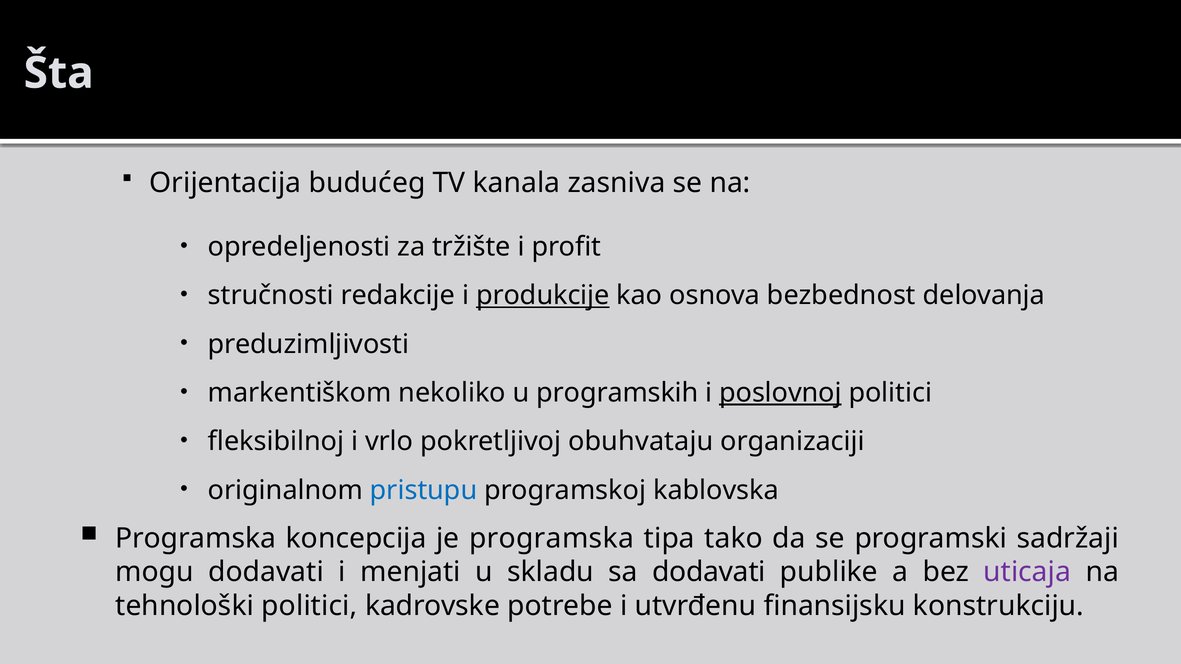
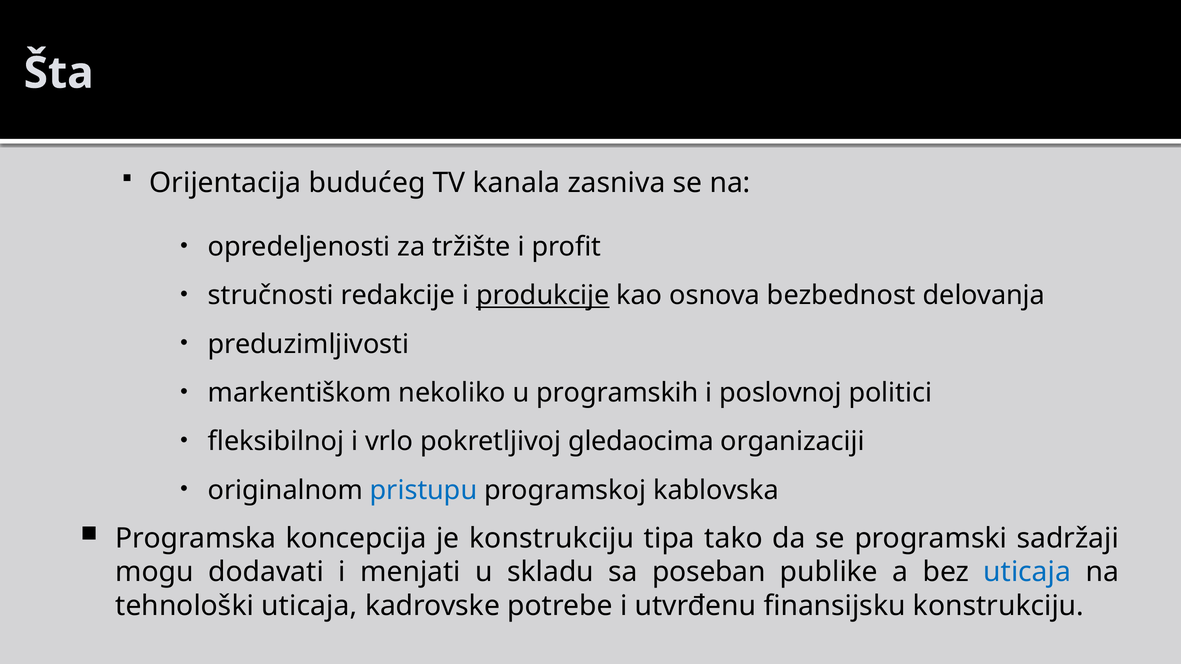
poslovnoj underline: present -> none (780, 393)
obuhvataju: obuhvataju -> gledaocima (641, 442)
je programska: programska -> konstrukciju (552, 538)
sa dodavati: dodavati -> poseban (709, 572)
uticaja colour: purple -> blue (1027, 572)
tehnološki politici: politici -> uticaja (309, 606)
